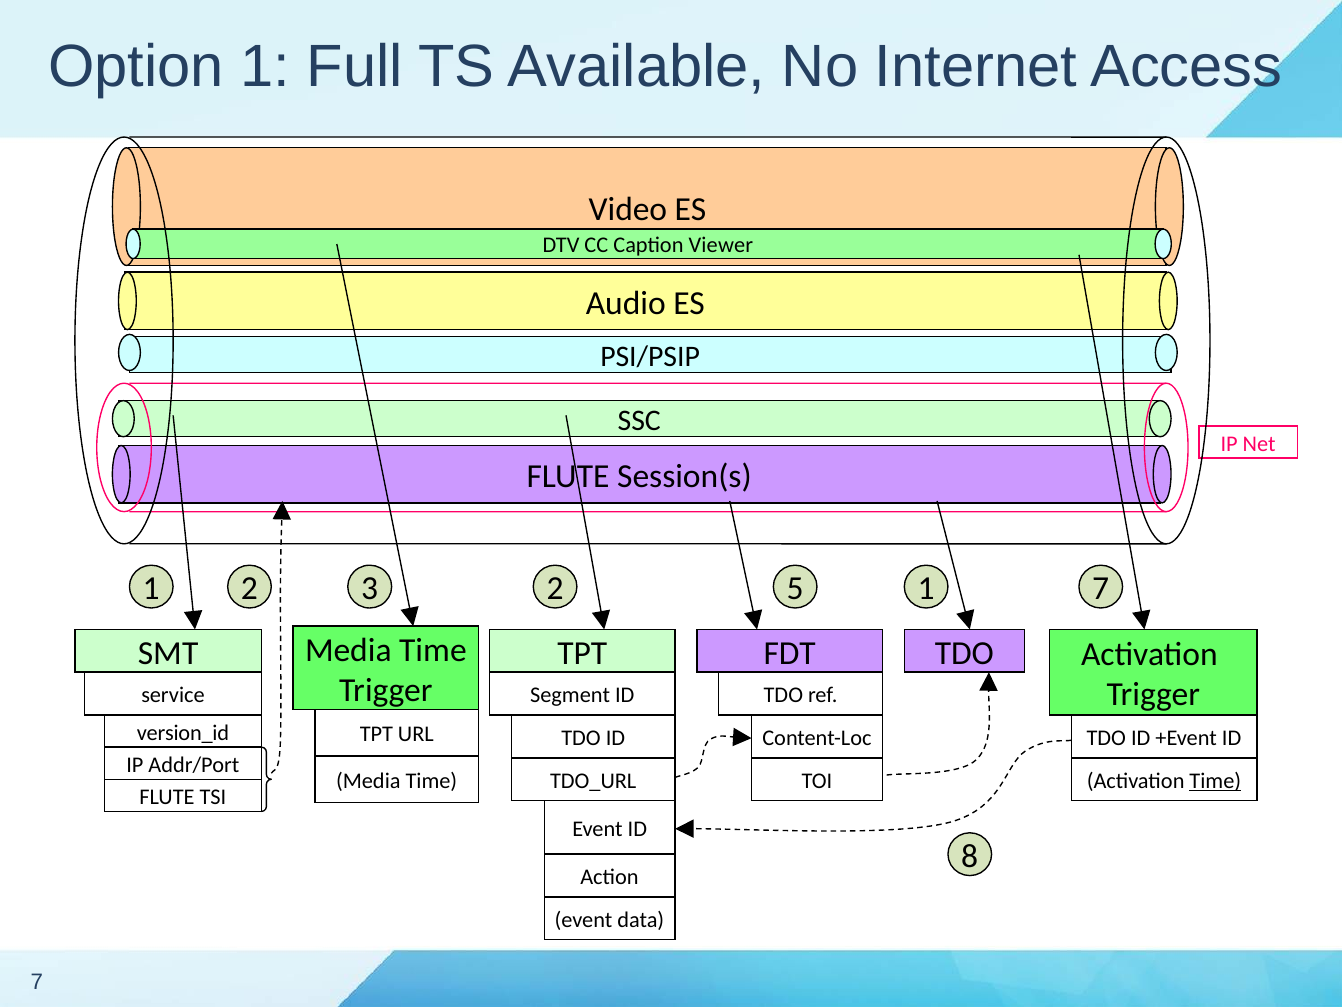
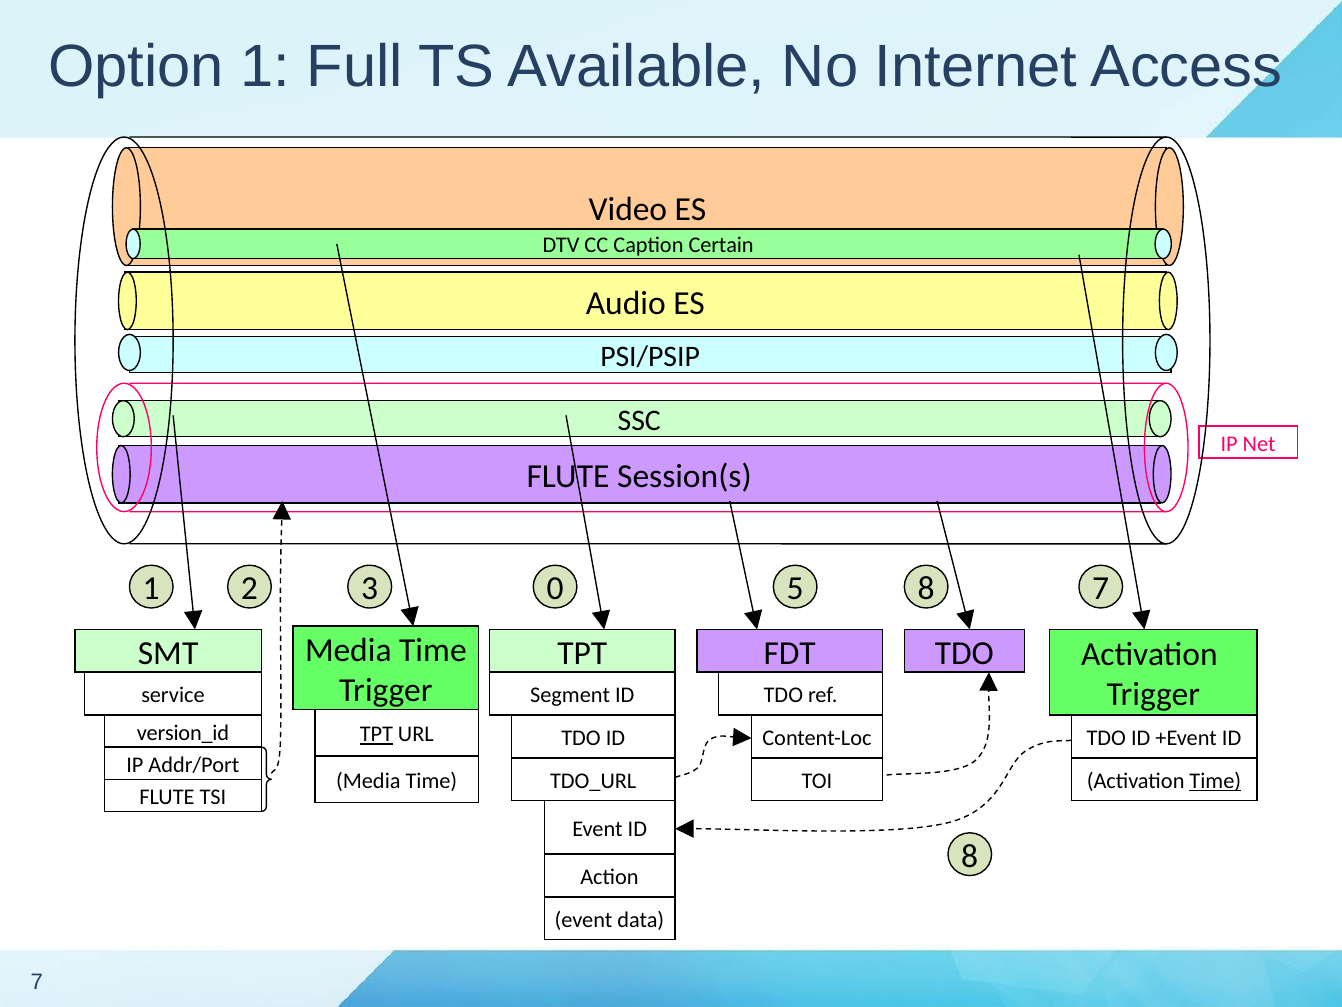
Viewer: Viewer -> Certain (721, 245)
2 2: 2 -> 0 (555, 589)
3 1: 1 -> 8 (926, 589)
TPT underline: none -> present (376, 734)
